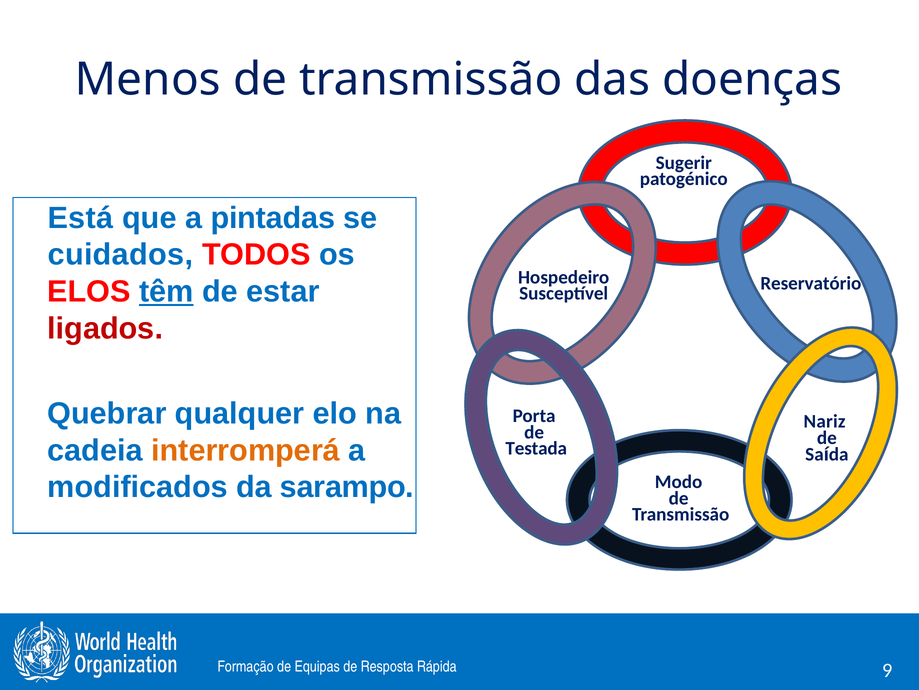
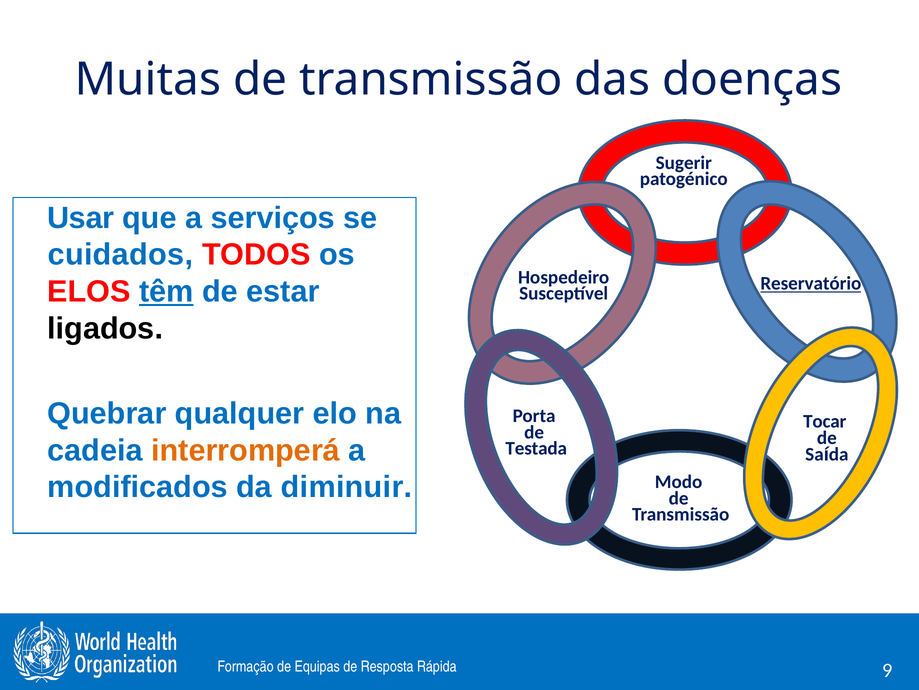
Menos: Menos -> Muitas (148, 80)
Está: Está -> Usar (81, 218)
pintadas: pintadas -> serviços (273, 218)
Reservatório underline: none -> present (811, 283)
ligados colour: red -> black (105, 328)
Nariz: Nariz -> Tocar (825, 421)
sarampo: sarampo -> diminuir (347, 487)
